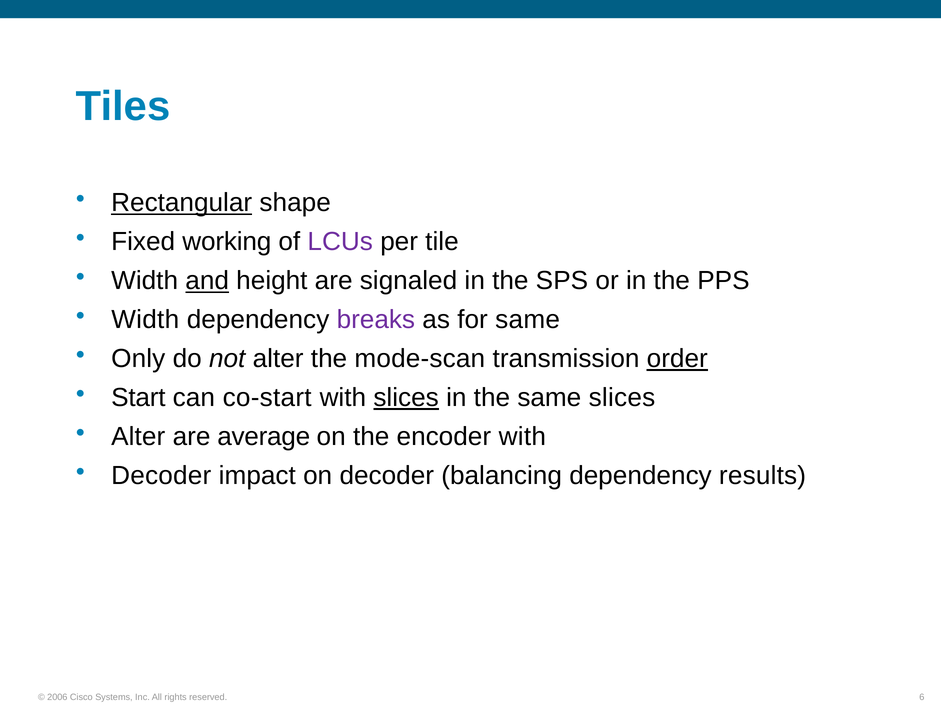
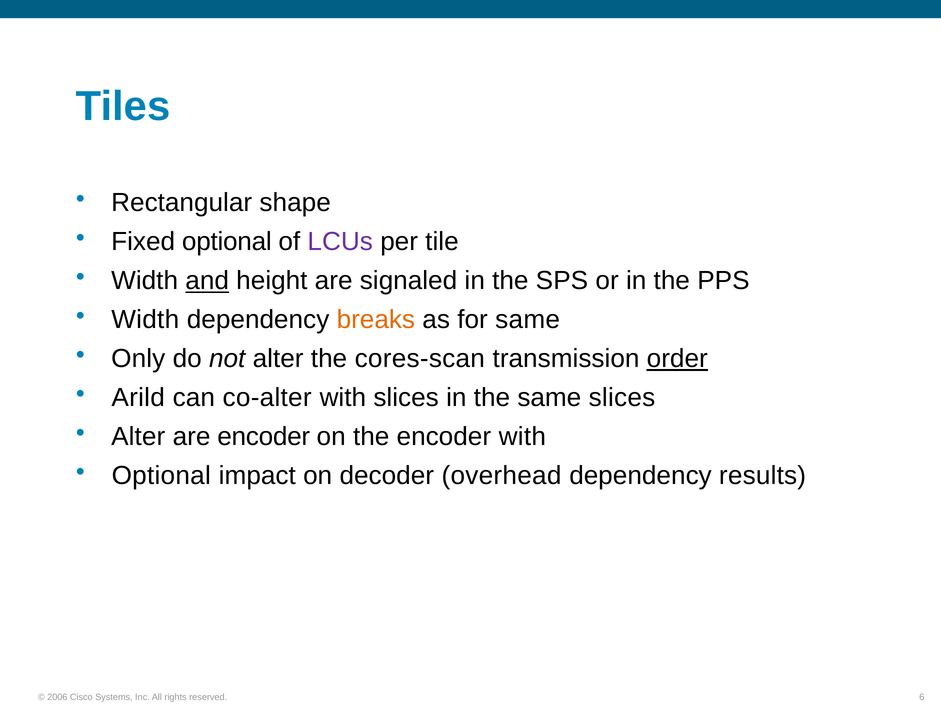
Rectangular underline: present -> none (182, 203)
Fixed working: working -> optional (227, 242)
breaks colour: purple -> orange (376, 320)
mode-scan: mode-scan -> cores-scan (420, 359)
Start: Start -> Arild (138, 398)
co-start: co-start -> co-alter (267, 398)
slices underline: present -> none (406, 398)
are average: average -> encoder (264, 437)
Decoder: Decoder -> Optional (161, 476)
balancing: balancing -> overhead (502, 476)
